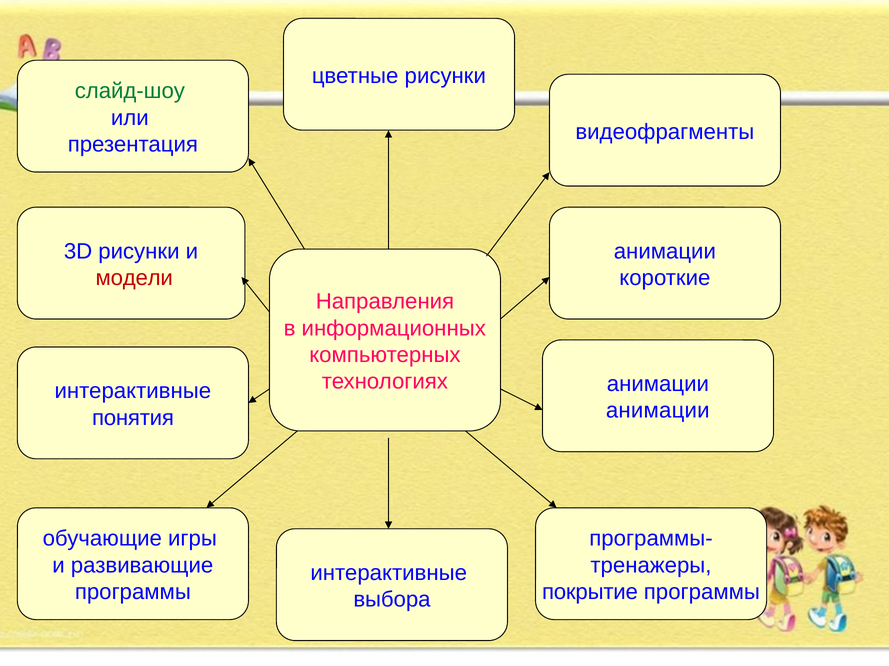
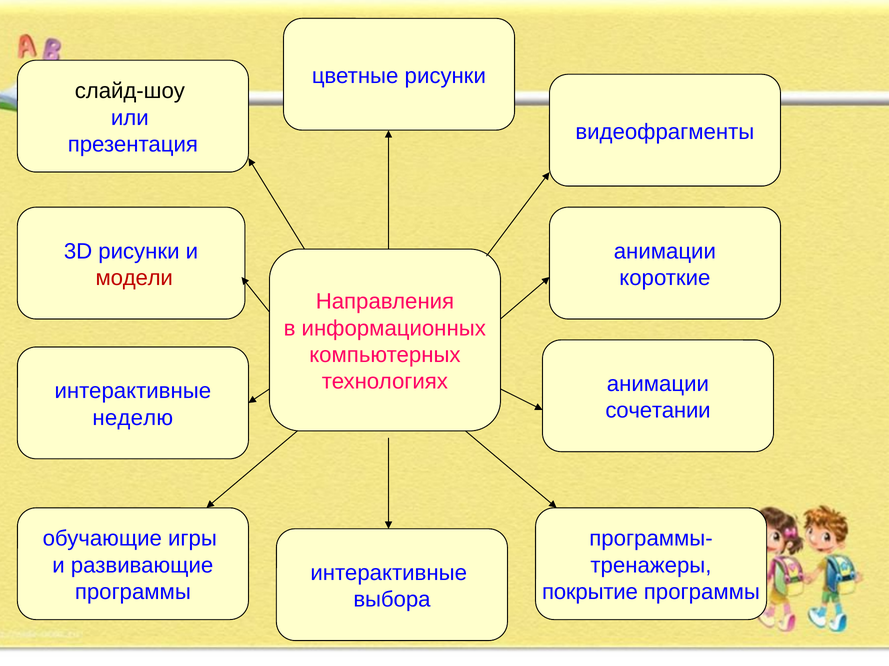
слайд-шоу colour: green -> black (130, 91)
анимации: анимации -> сочетании (658, 411)
понятия: понятия -> неделю (133, 418)
